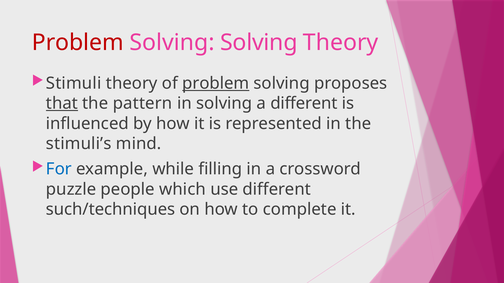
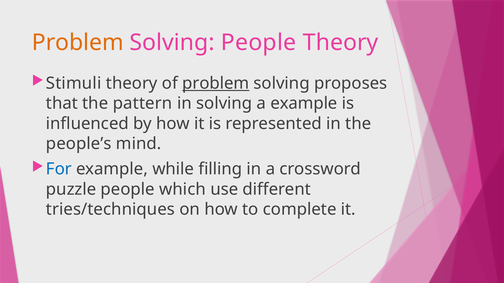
Problem colour: red -> orange (78, 43)
Solving Solving: Solving -> People (259, 43)
that underline: present -> none (62, 104)
a different: different -> example (304, 104)
stimuli’s: stimuli’s -> people’s (79, 144)
such/techniques: such/techniques -> tries/techniques (110, 210)
